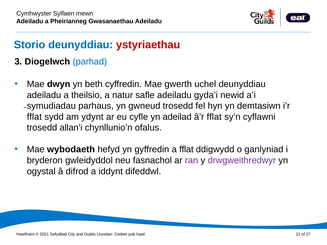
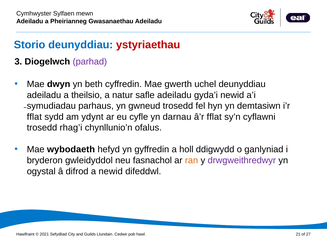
parhad colour: blue -> purple (90, 62)
adeilad: adeilad -> darnau (177, 117)
allan’i: allan’i -> rhag’i (71, 128)
a fflat: fflat -> holl (186, 150)
ran colour: purple -> orange (192, 161)
a iddynt: iddynt -> newid (111, 171)
